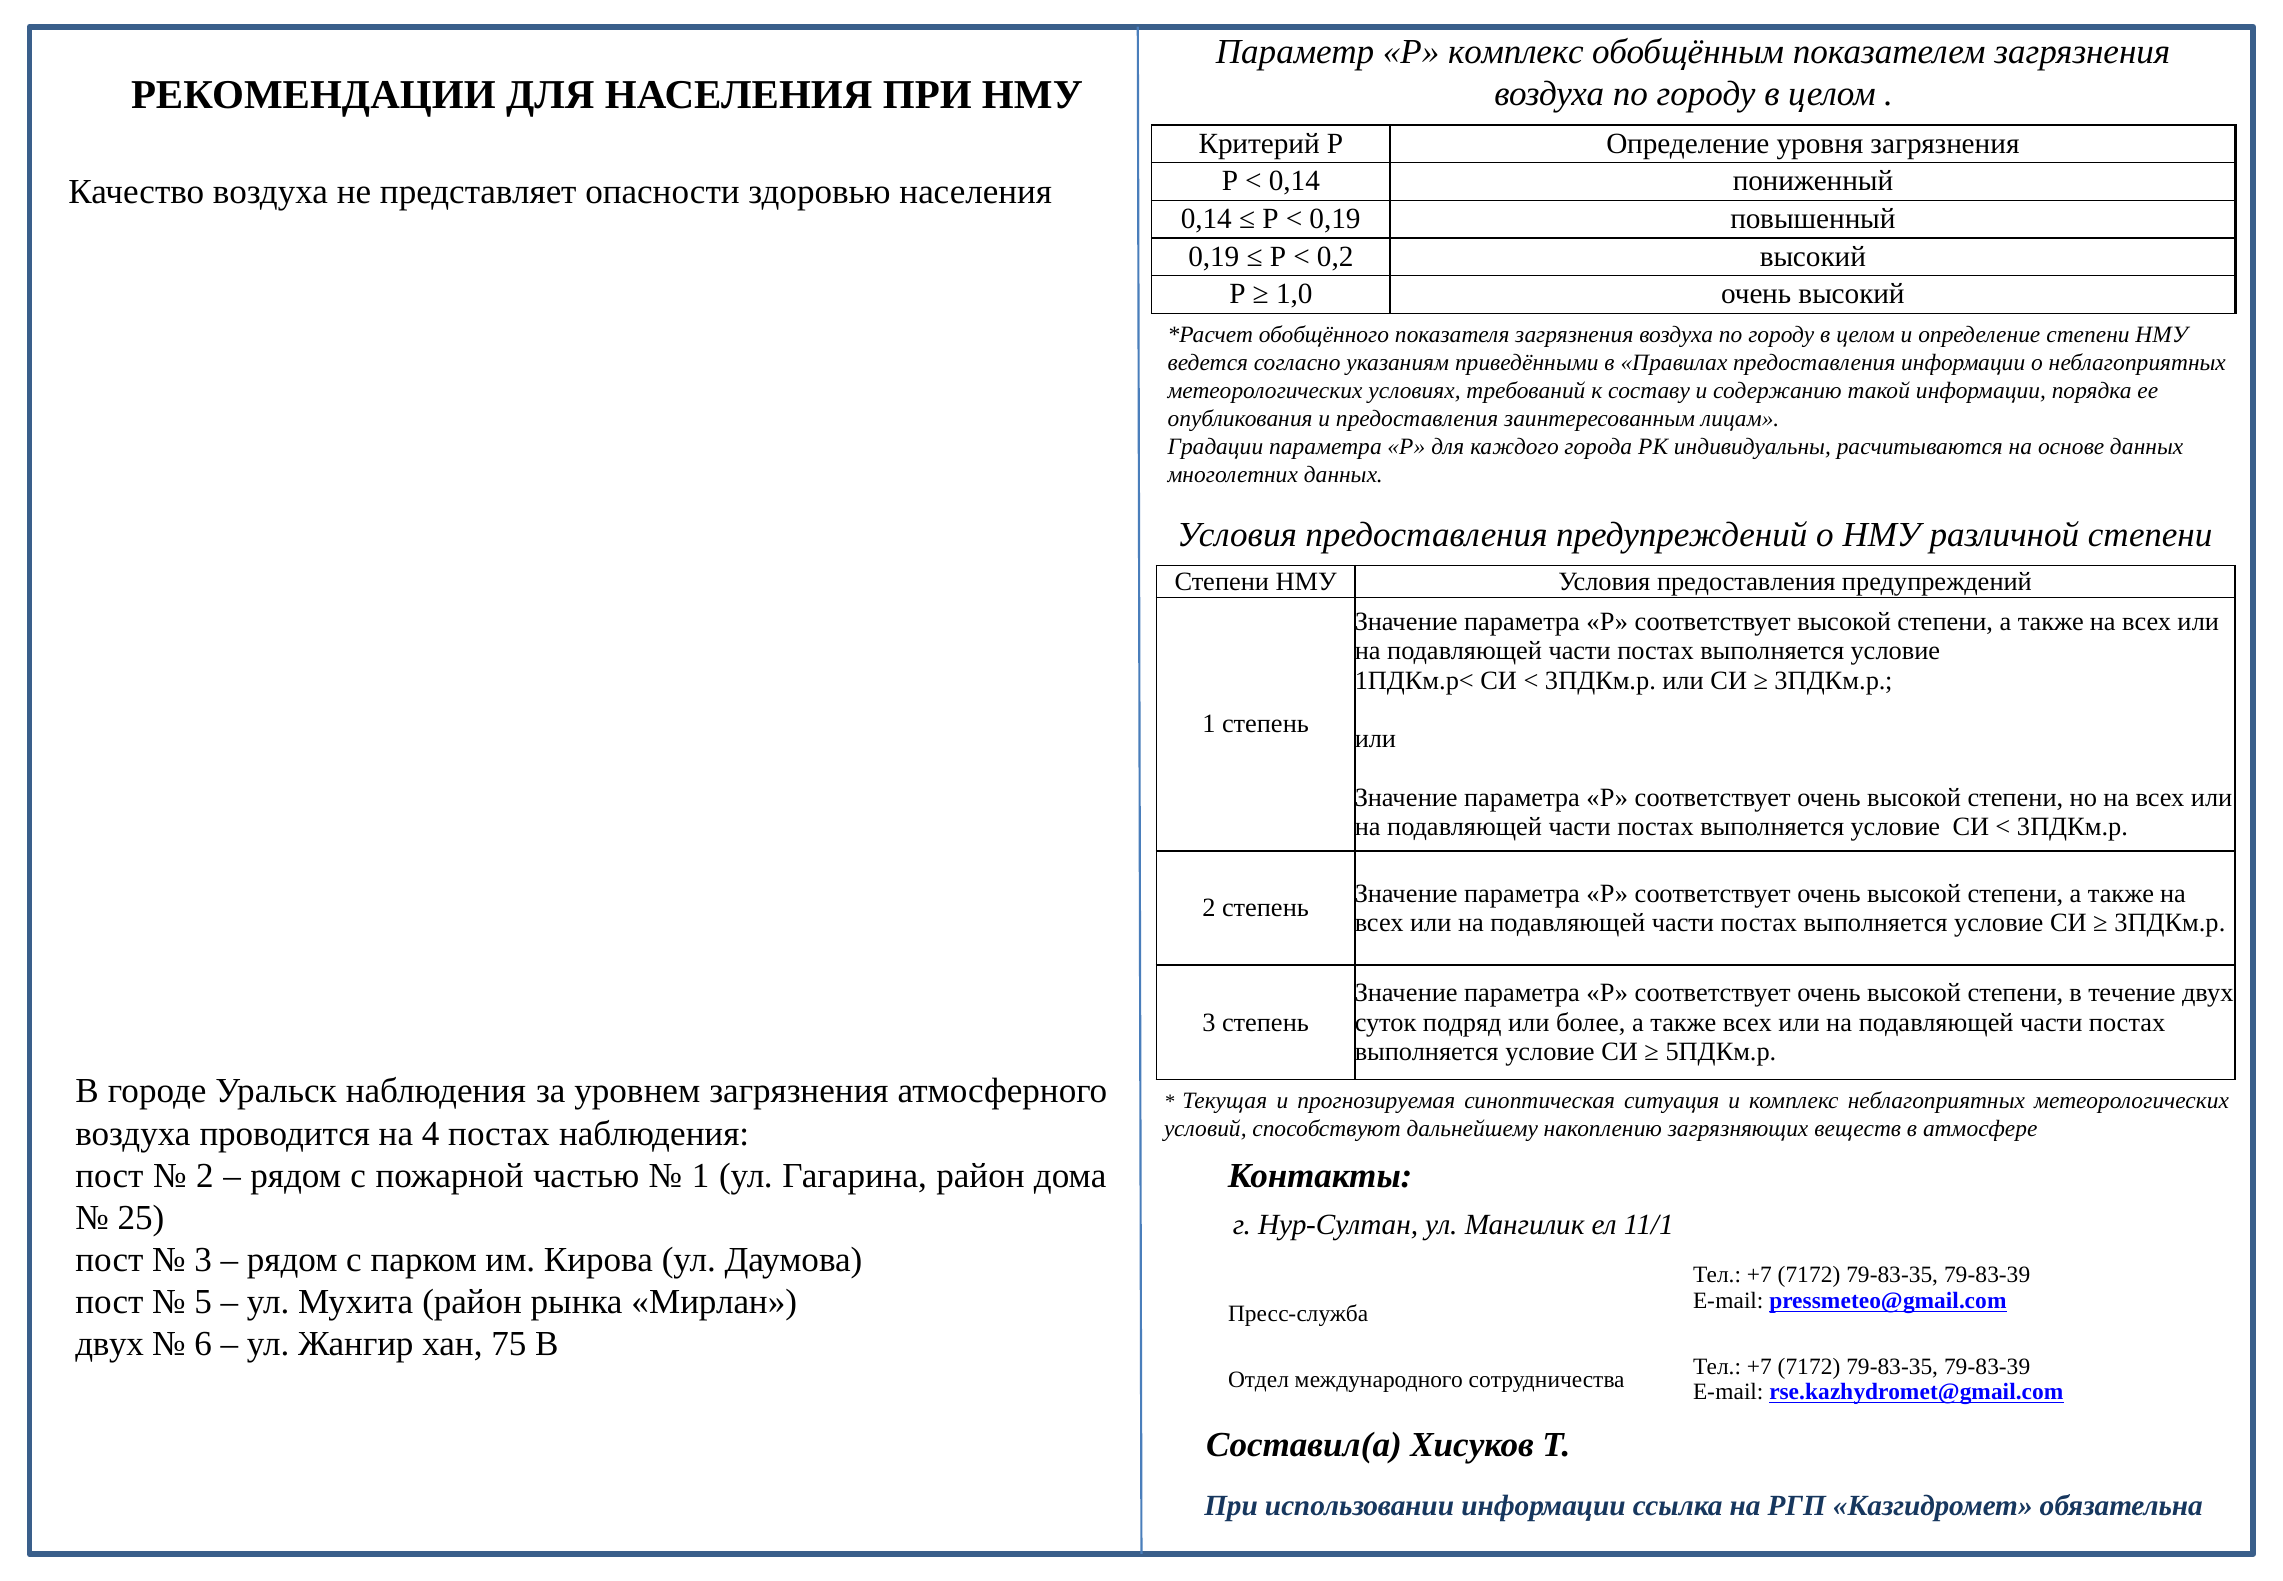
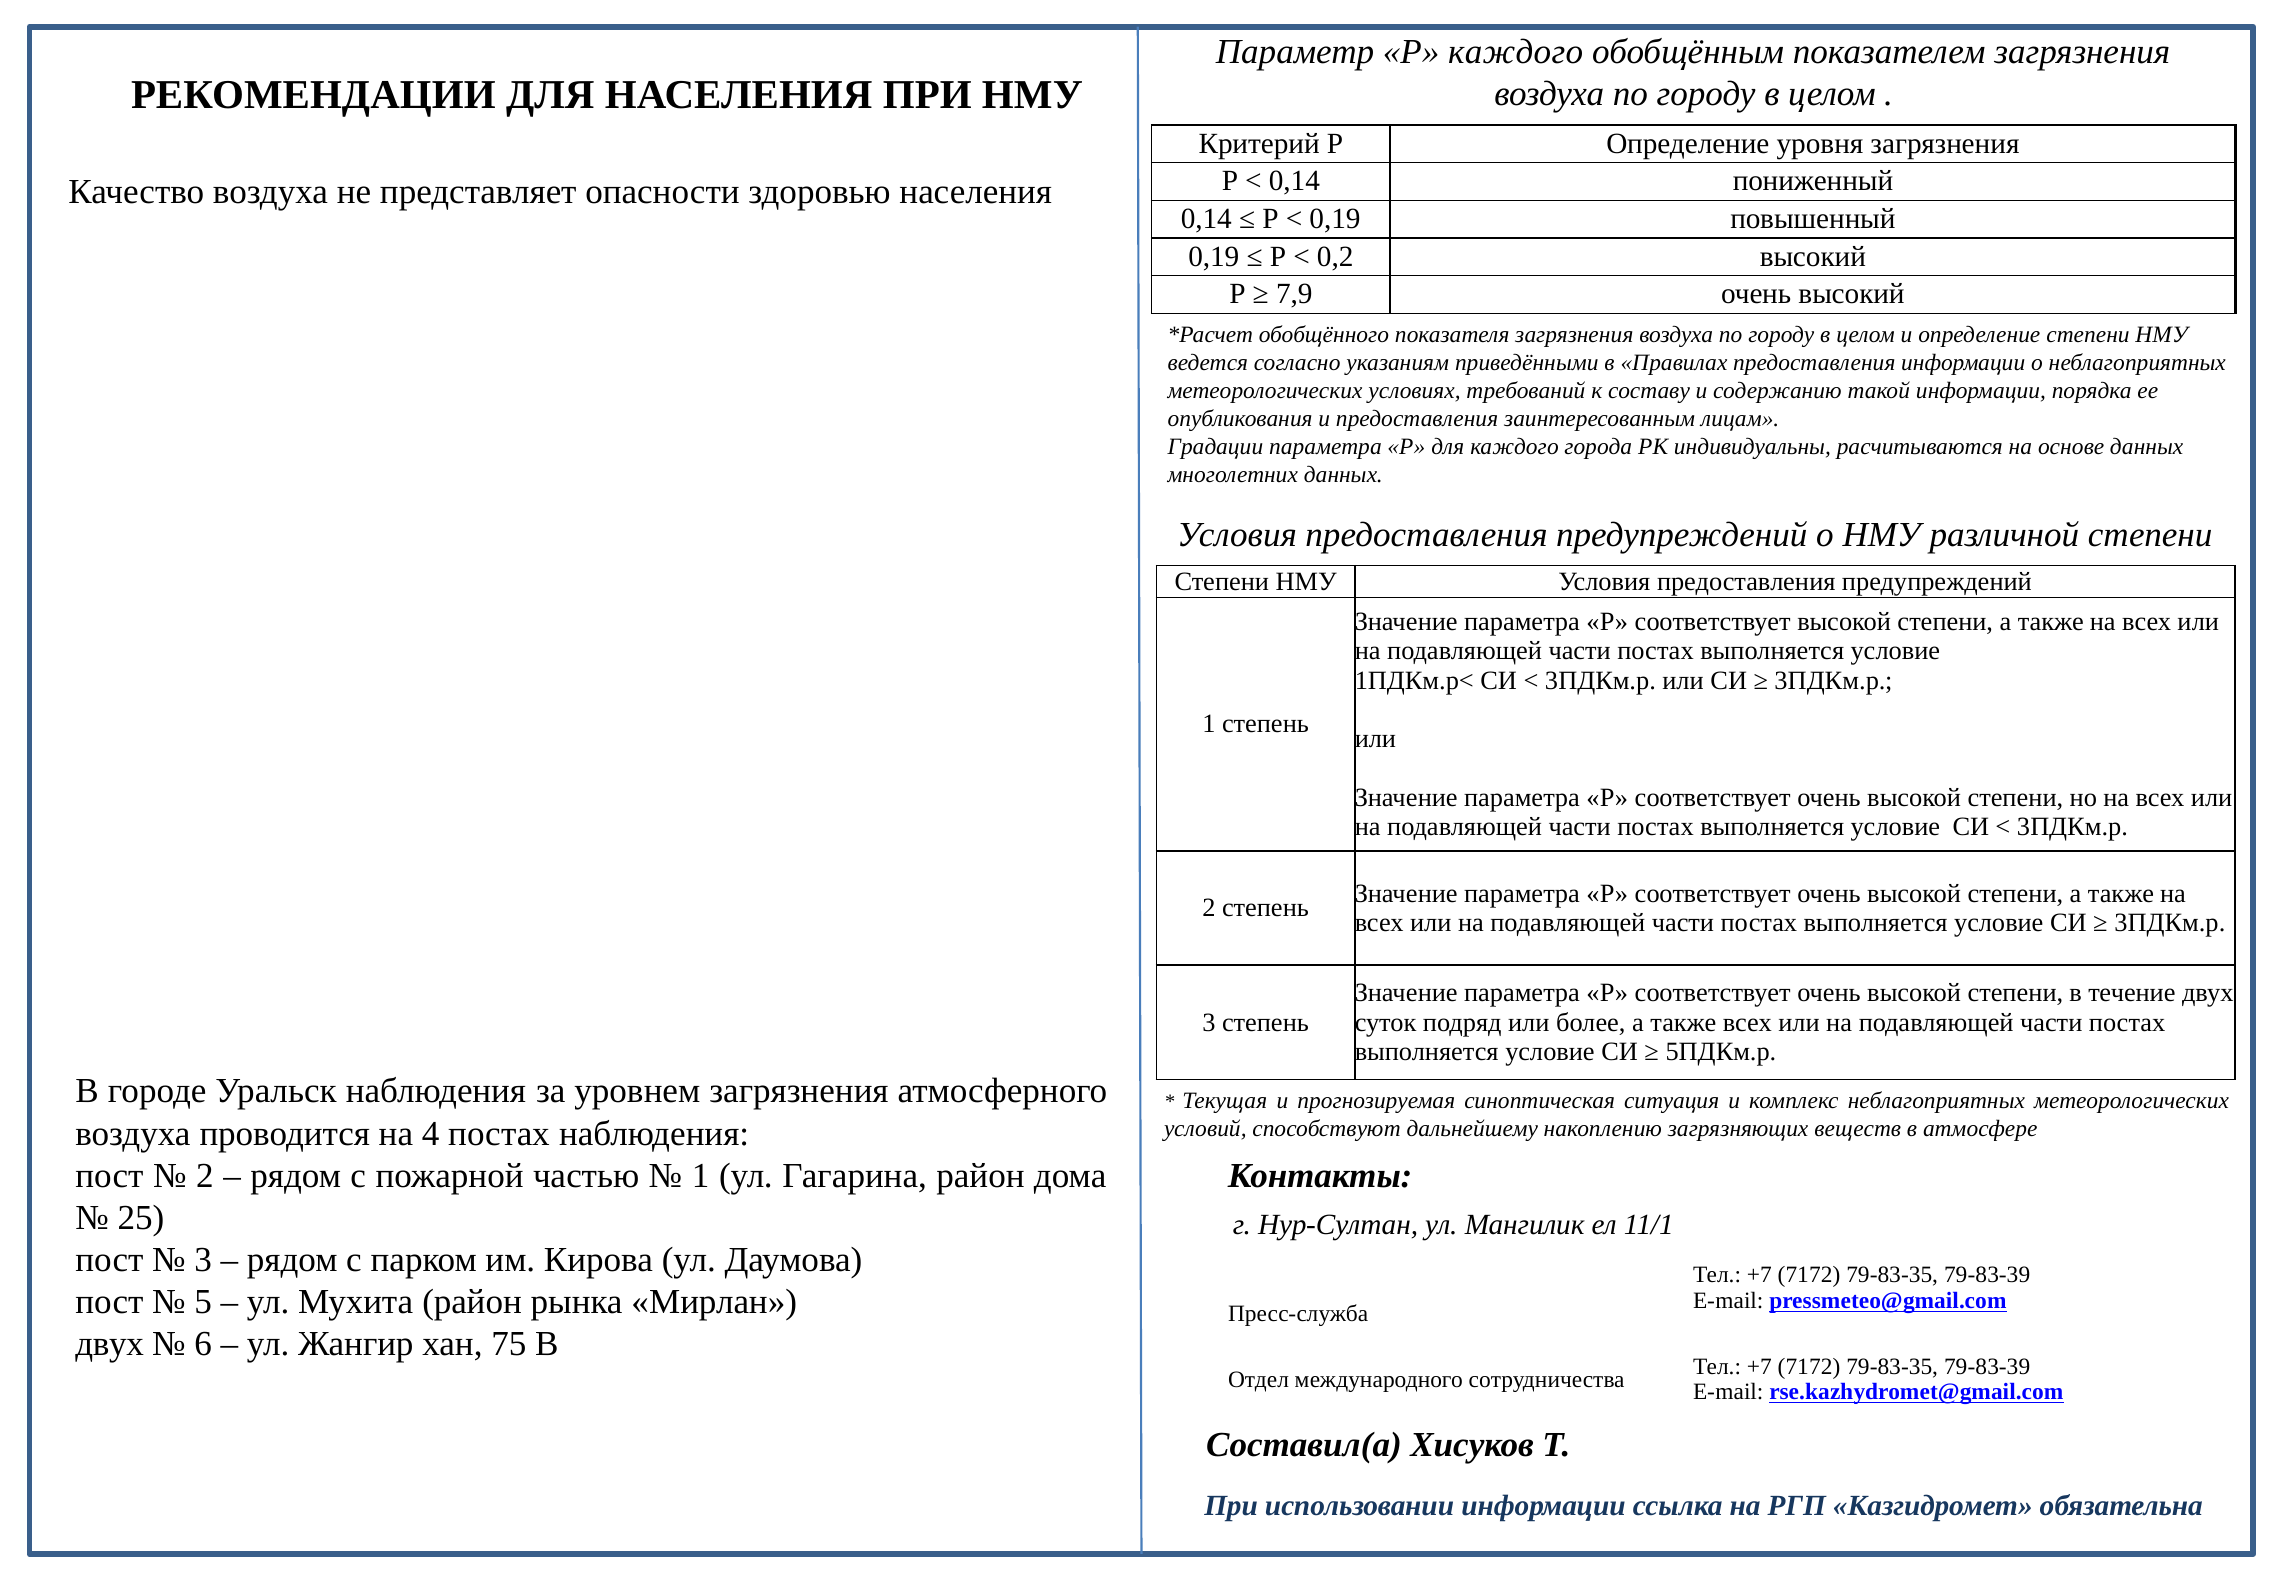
Р комплекс: комплекс -> каждого (1516, 52)
1,0: 1,0 -> 7,9 (1294, 294)
